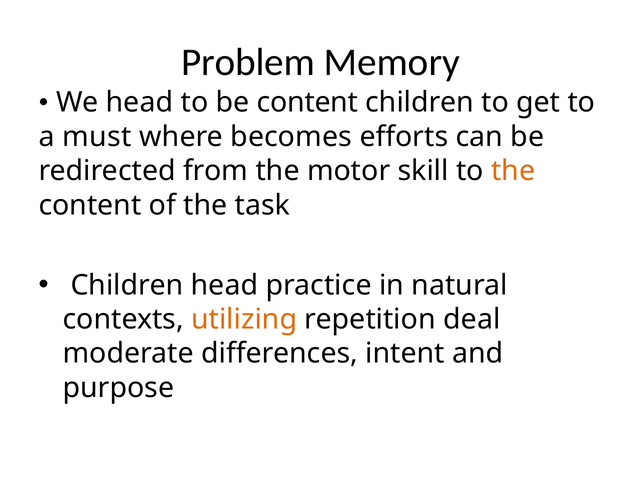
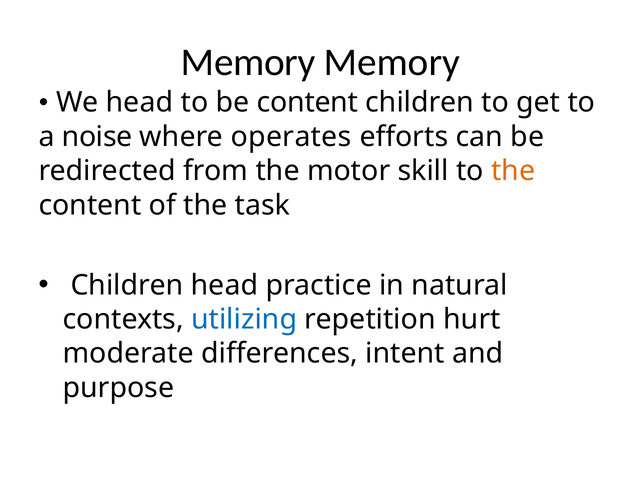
Problem: Problem -> Memory (248, 62)
must: must -> noise (97, 137)
becomes: becomes -> operates (291, 137)
utilizing colour: orange -> blue (244, 320)
deal: deal -> hurt (472, 320)
